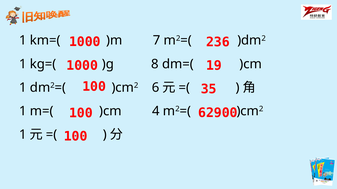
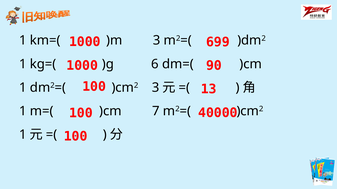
236: 236 -> 699 (218, 42)
)m 7: 7 -> 3 (157, 41)
19: 19 -> 90 (214, 66)
8: 8 -> 6 (155, 64)
35: 35 -> 13 (209, 89)
)cm2 6: 6 -> 3 (156, 88)
62900: 62900 -> 40000 (218, 113)
4: 4 -> 7 (156, 111)
